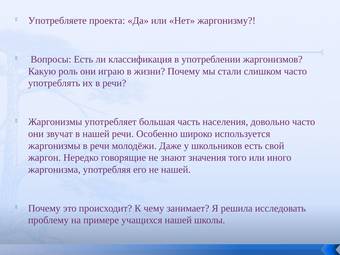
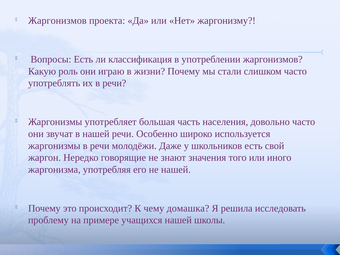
Употребляете: Употребляете -> Жаргонизмов (57, 21)
занимает: занимает -> домашка (188, 208)
